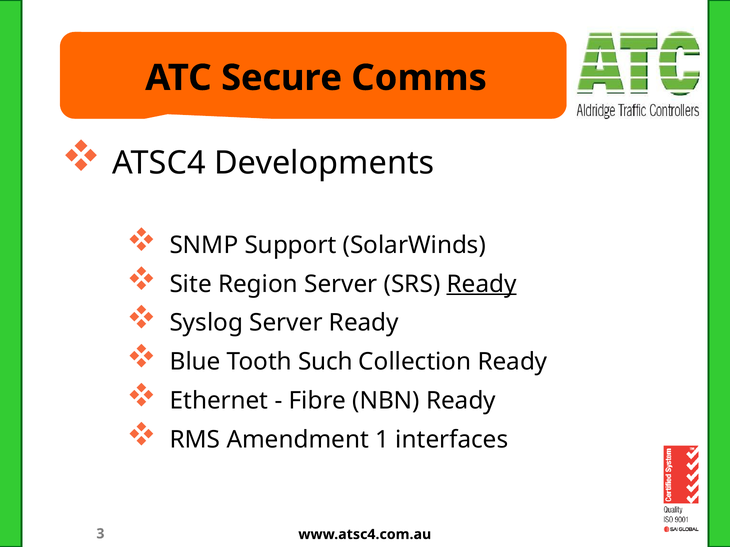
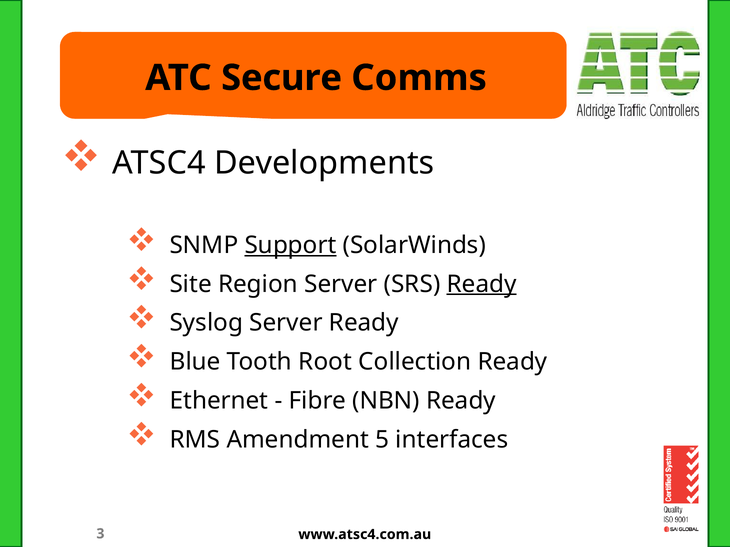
Support underline: none -> present (291, 245)
Such: Such -> Root (325, 362)
1: 1 -> 5 (382, 440)
